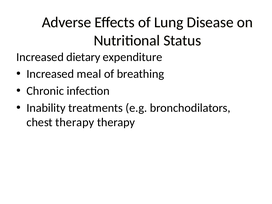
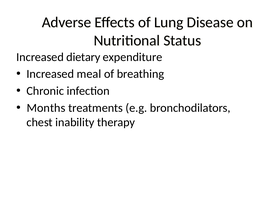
Inability: Inability -> Months (46, 108)
chest therapy: therapy -> inability (75, 122)
